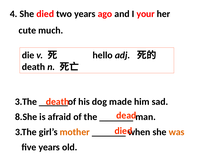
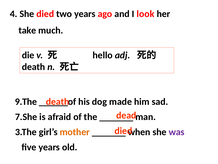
your: your -> look (145, 14)
cute: cute -> take (27, 30)
3.The: 3.The -> 9.The (26, 101)
8.She: 8.She -> 7.She (26, 116)
was colour: orange -> purple (177, 132)
